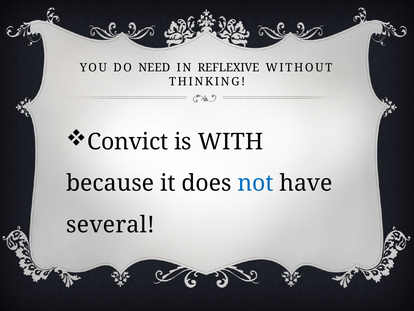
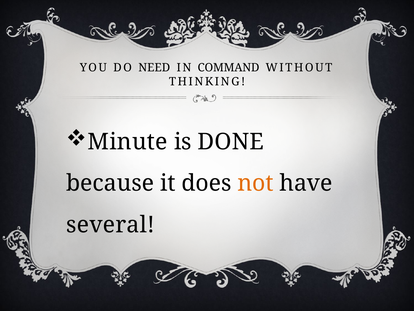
REFLEXIVE: REFLEXIVE -> COMMAND (229, 68)
Convict: Convict -> Minute (128, 142)
WITH: WITH -> DONE (231, 142)
not colour: blue -> orange (255, 183)
